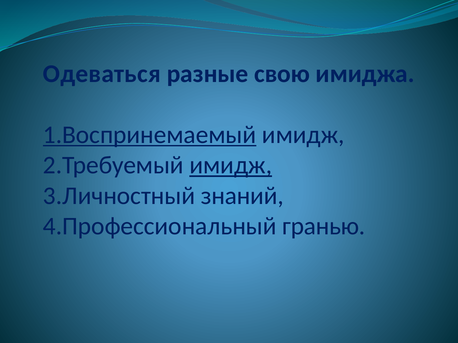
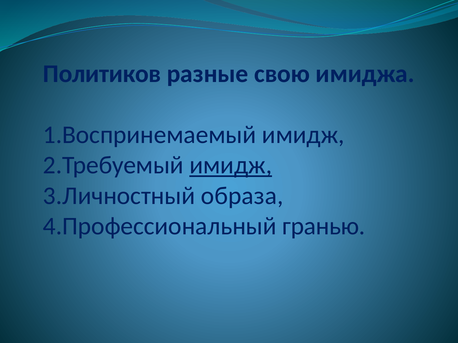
Одеваться: Одеваться -> Политиков (102, 74)
1.Воспринемаемый underline: present -> none (150, 135)
знаний: знаний -> образа (242, 196)
